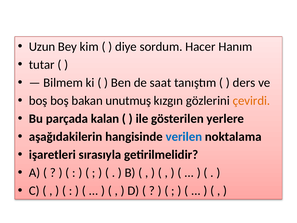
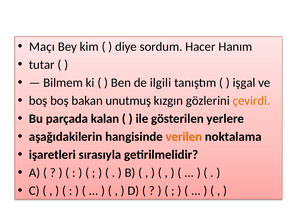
Uzun: Uzun -> Maçı (42, 47)
saat: saat -> ilgili (160, 83)
ders: ders -> işgal (244, 83)
verilen colour: blue -> orange (184, 137)
